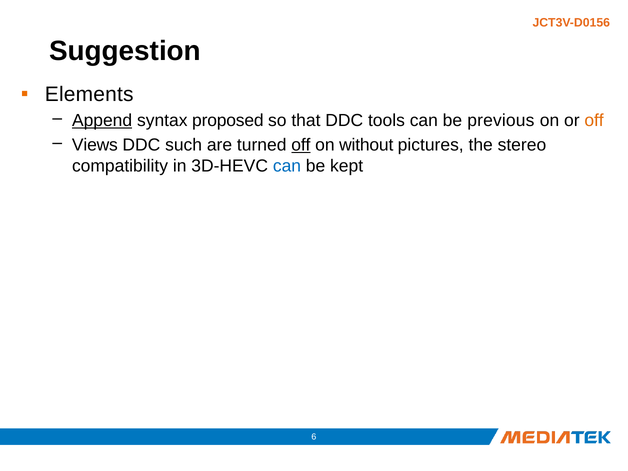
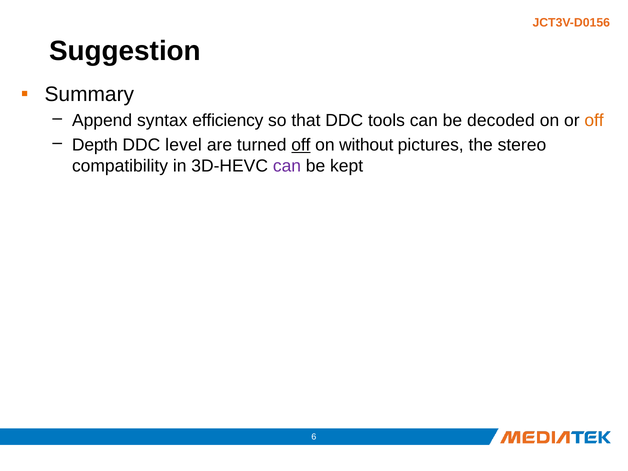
Elements: Elements -> Summary (89, 94)
Append underline: present -> none (102, 121)
proposed: proposed -> efficiency (228, 121)
previous: previous -> decoded (501, 121)
Views: Views -> Depth (95, 145)
such: such -> level (184, 145)
can colour: blue -> purple (287, 166)
